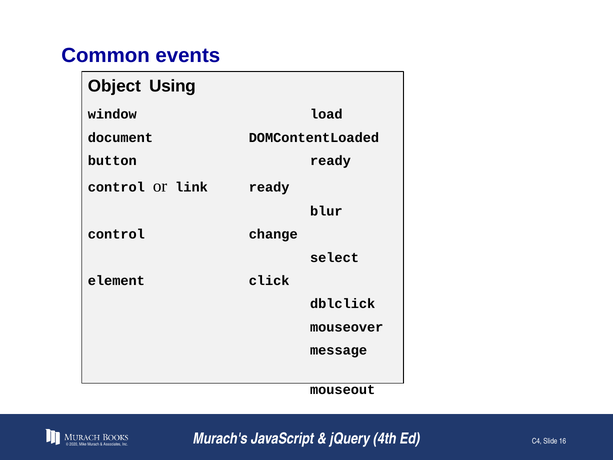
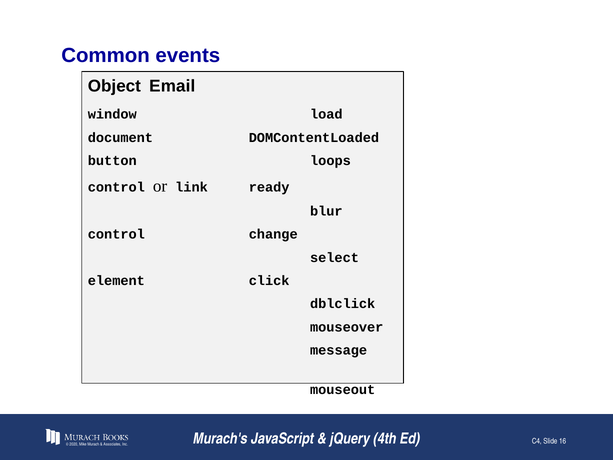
Using: Using -> Email (172, 86)
button ready: ready -> loops (330, 161)
